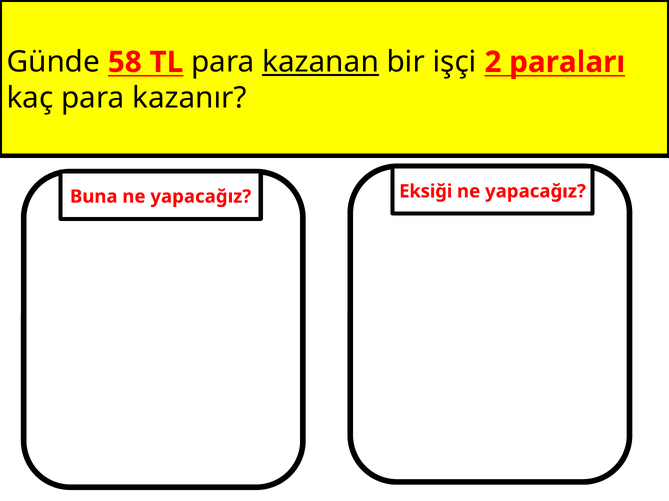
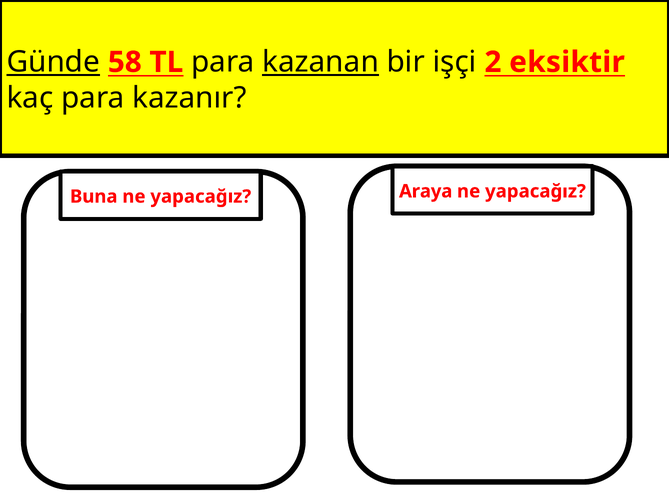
Günde underline: none -> present (53, 62)
paraları: paraları -> eksiktir (567, 62)
Eksiği: Eksiği -> Araya (426, 192)
